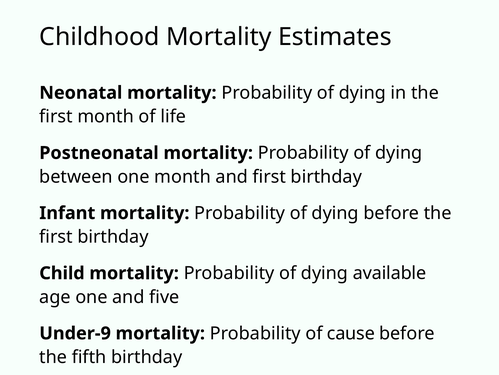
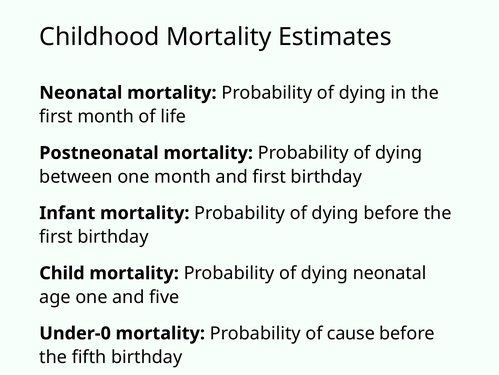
dying available: available -> neonatal (390, 273)
Under-9: Under-9 -> Under-0 (75, 333)
